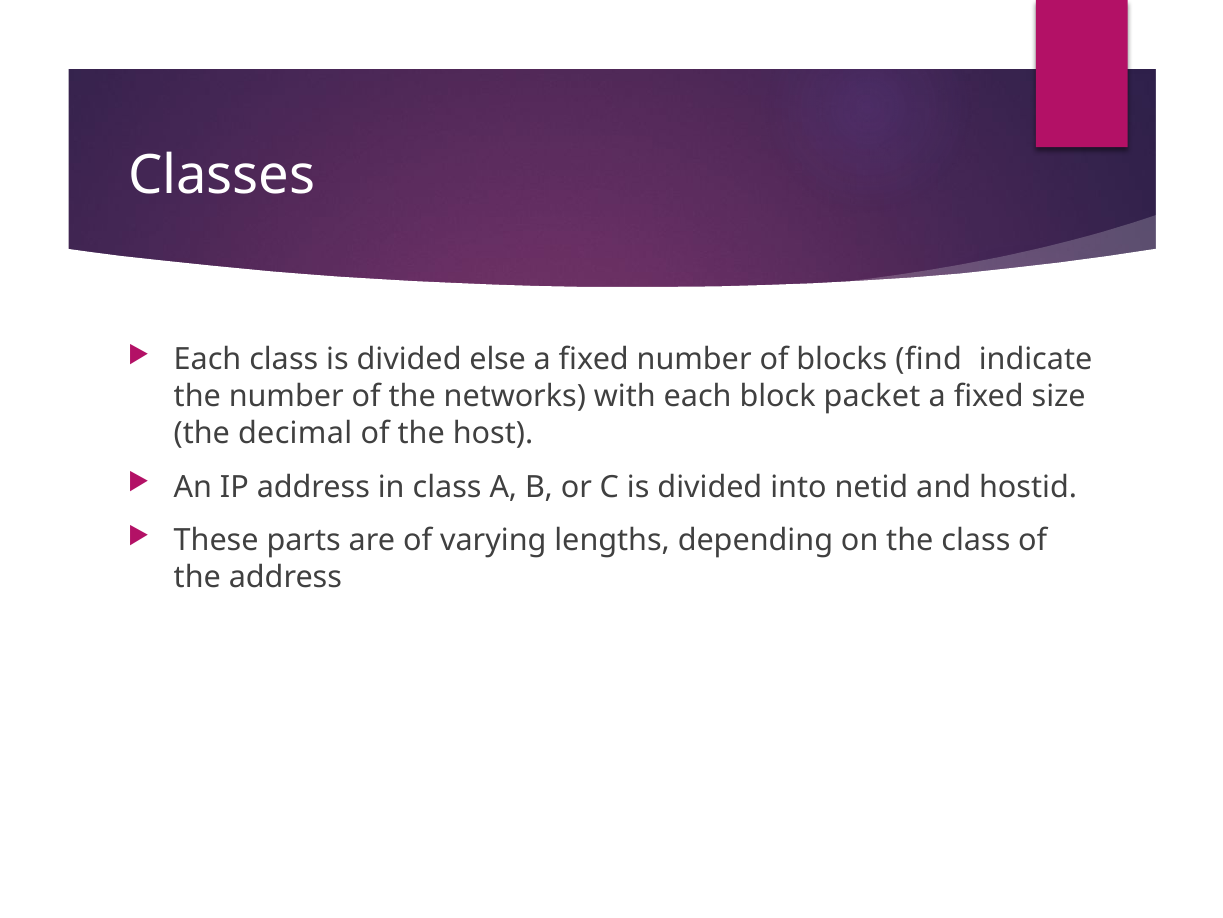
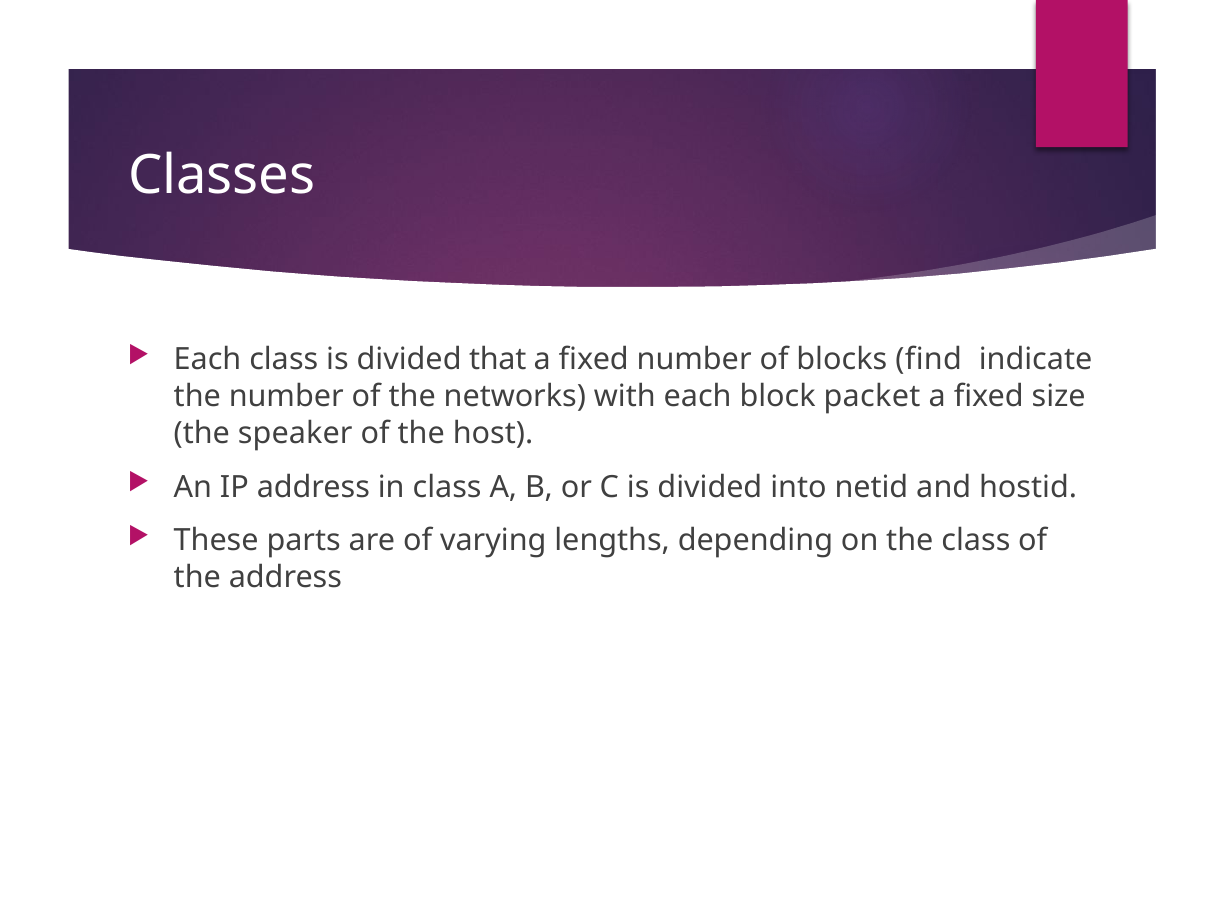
else: else -> that (498, 360)
decimal: decimal -> speaker (295, 433)
